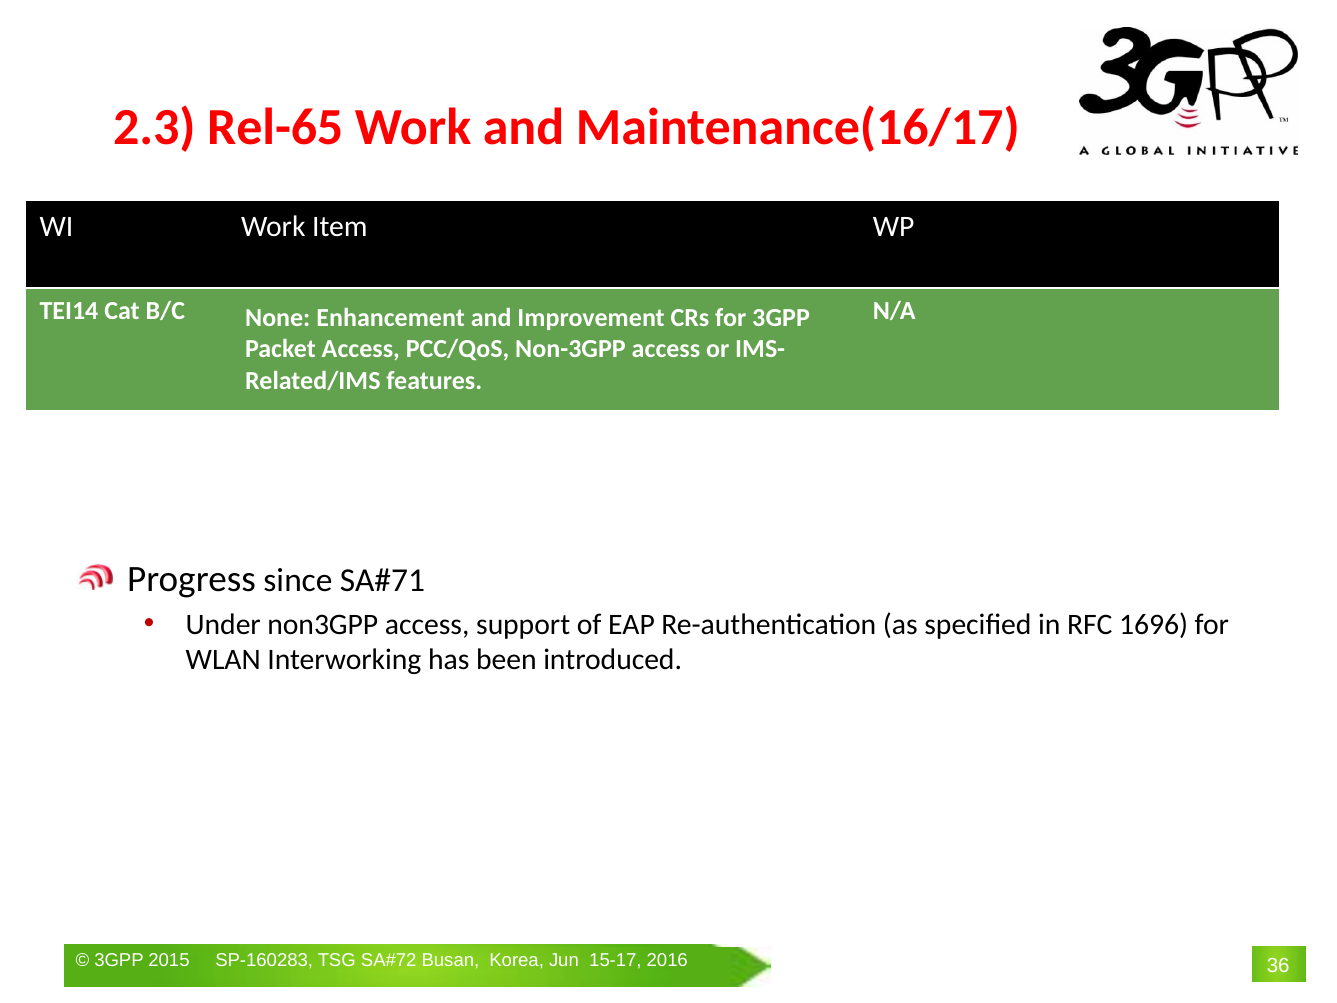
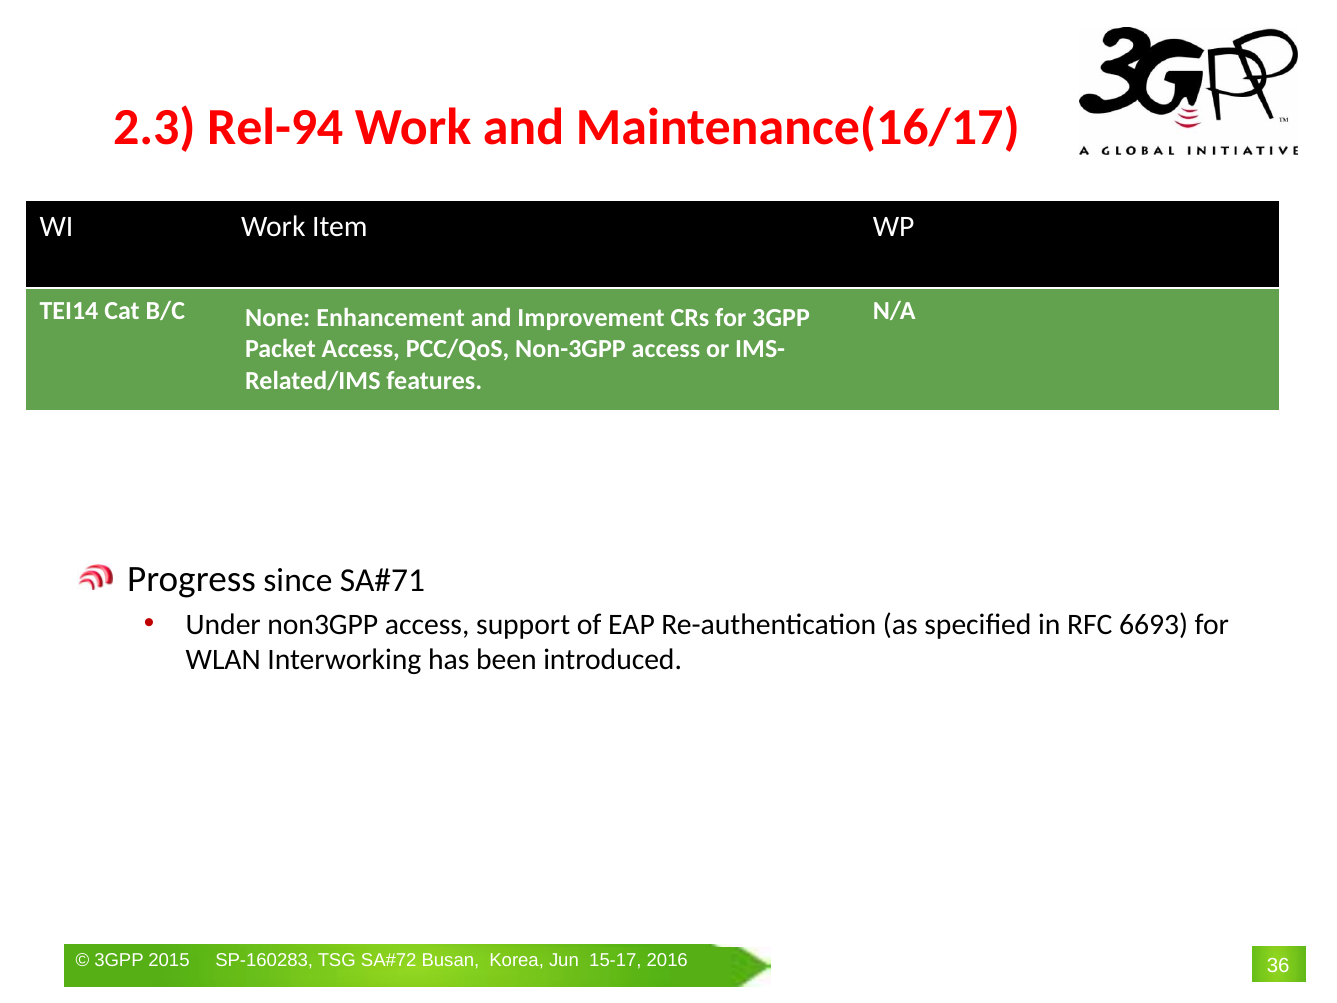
Rel-65: Rel-65 -> Rel-94 (275, 127)
1696: 1696 -> 6693 (1154, 624)
